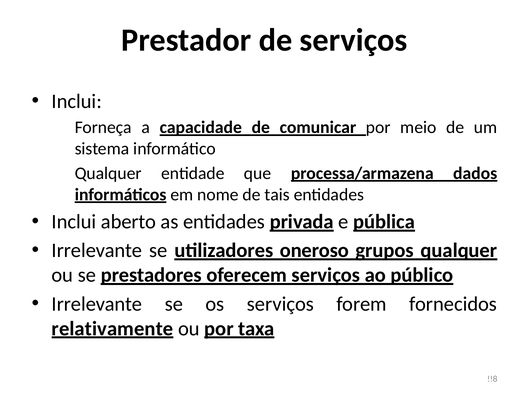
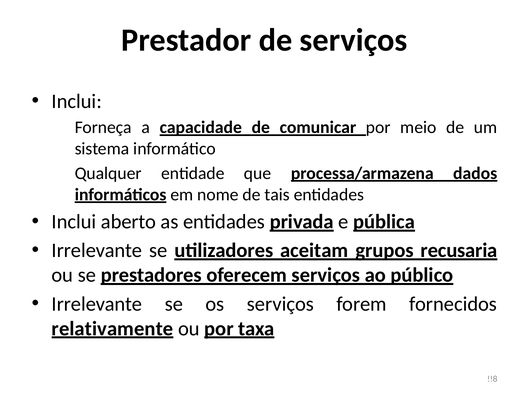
oneroso: oneroso -> aceitam (314, 250)
grupos qualquer: qualquer -> recusaria (459, 250)
